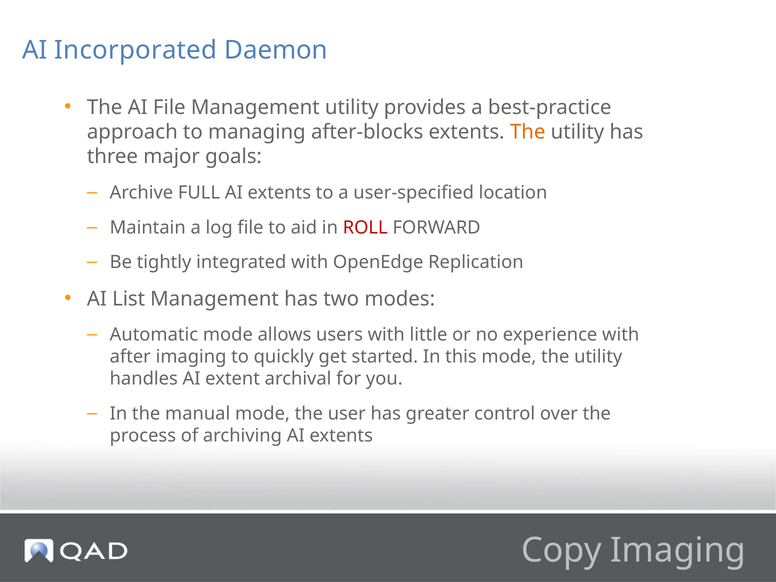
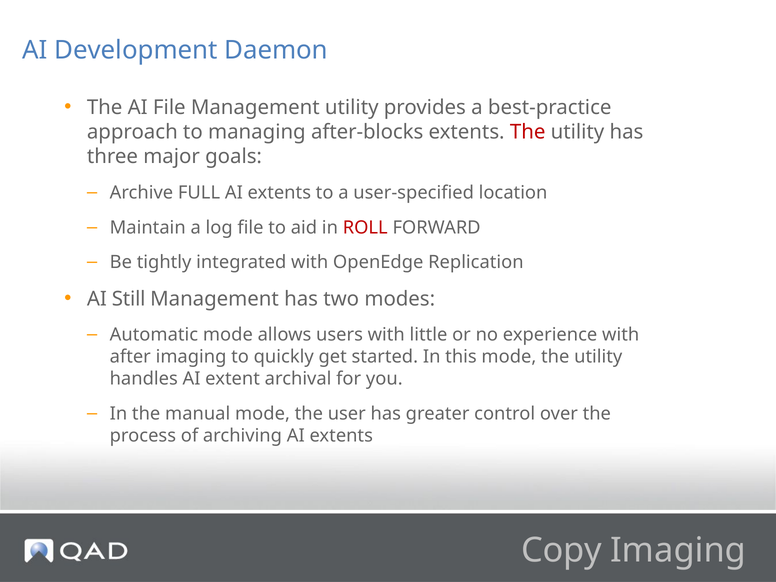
Incorporated: Incorporated -> Development (136, 50)
The colour: orange -> red (528, 132)
List: List -> Still (129, 299)
